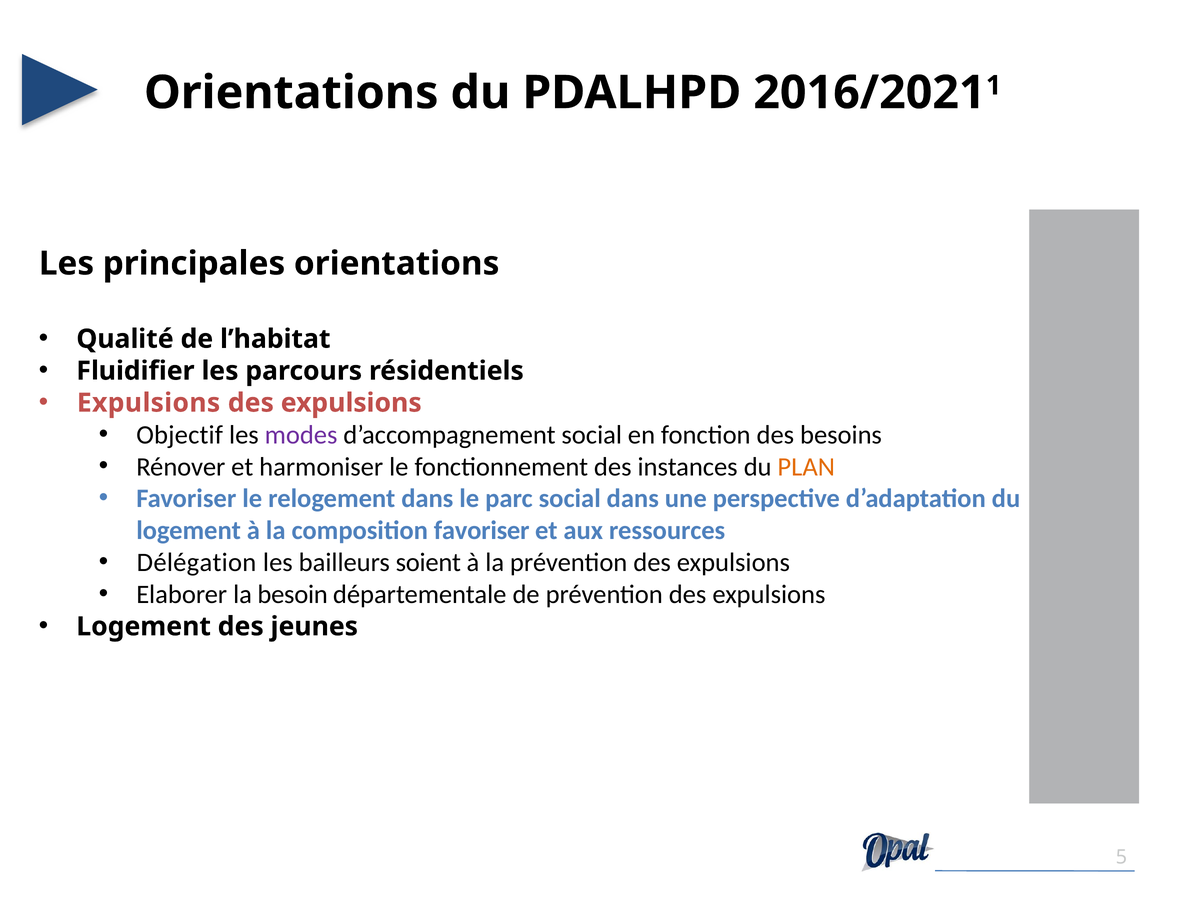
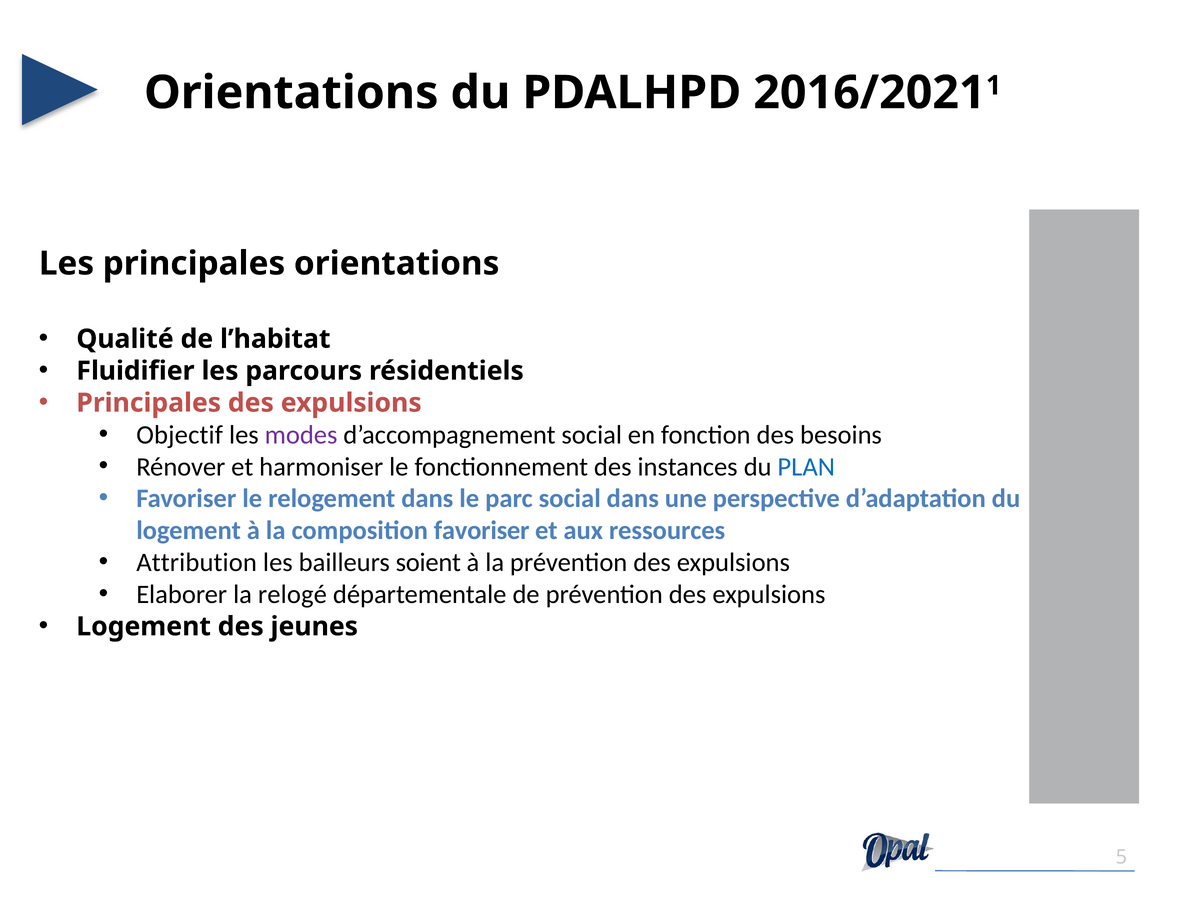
Expulsions: Expulsions -> Principales (149, 403)
PLAN colour: orange -> blue (806, 467)
Délégation: Délégation -> Attribution (197, 563)
besoin: besoin -> relogé (292, 595)
